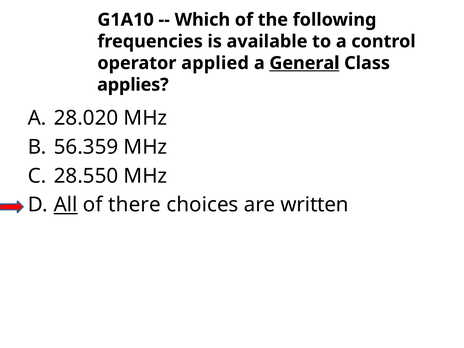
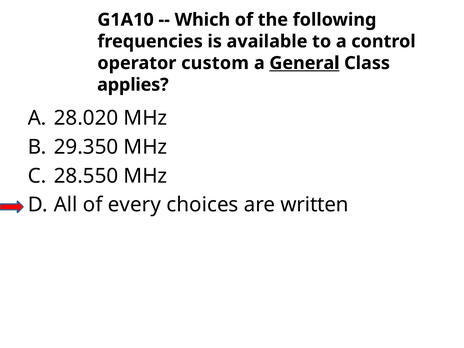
applied: applied -> custom (215, 63)
56.359: 56.359 -> 29.350 (86, 147)
All underline: present -> none (66, 205)
there: there -> every (135, 205)
